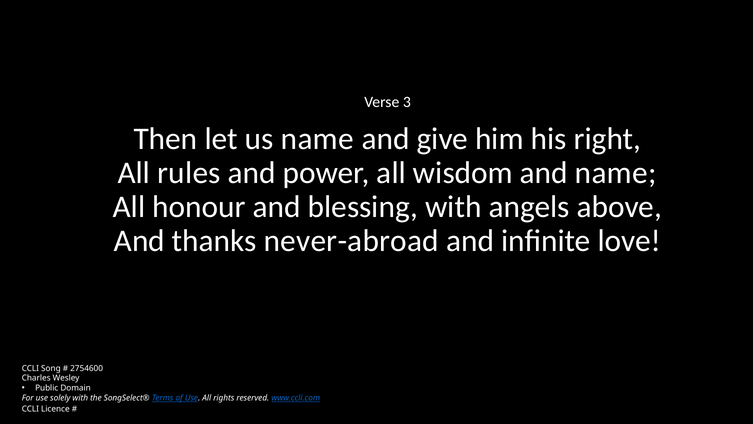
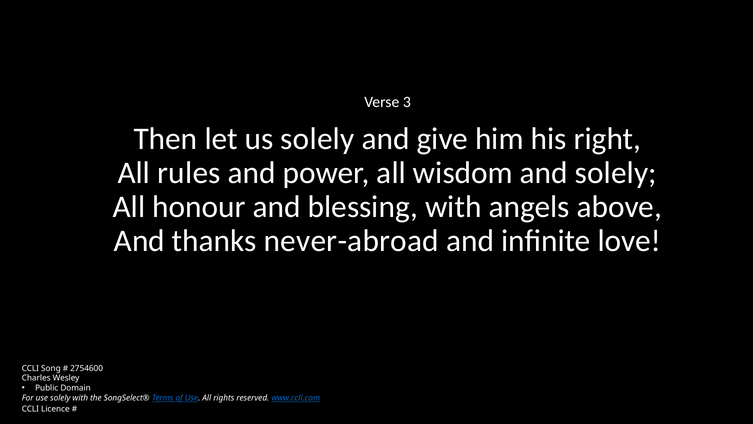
us name: name -> solely (317, 139)
and name: name -> solely (616, 173)
